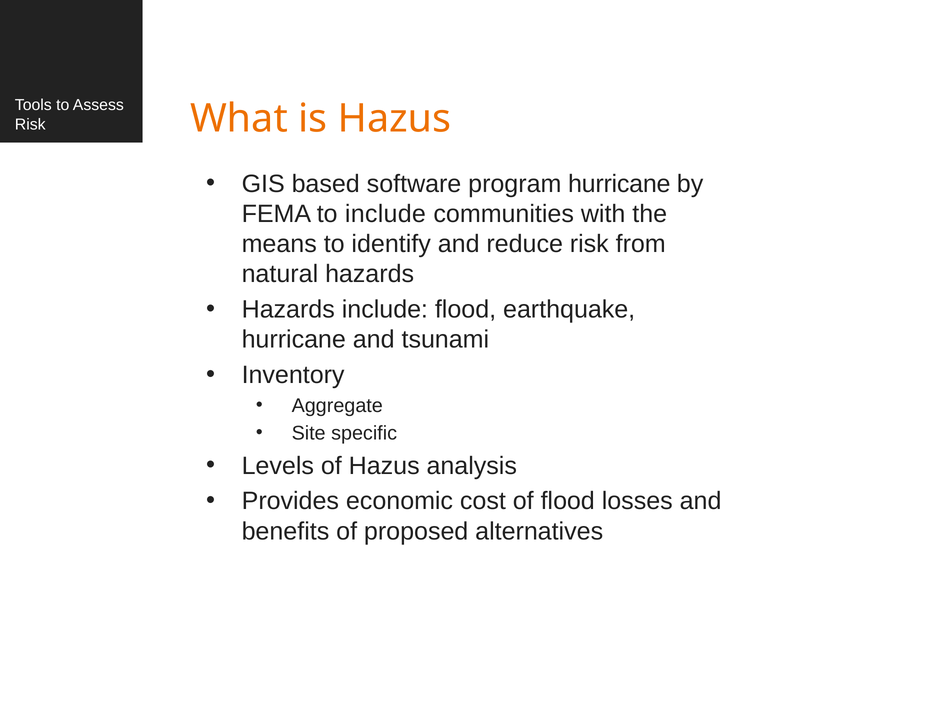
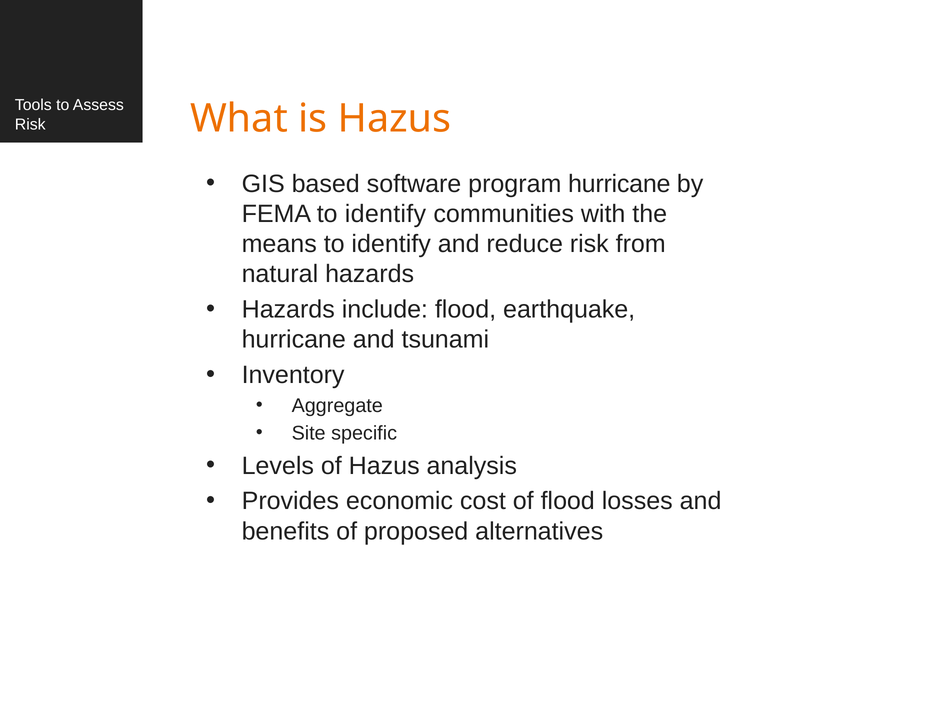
FEMA to include: include -> identify (385, 214)
